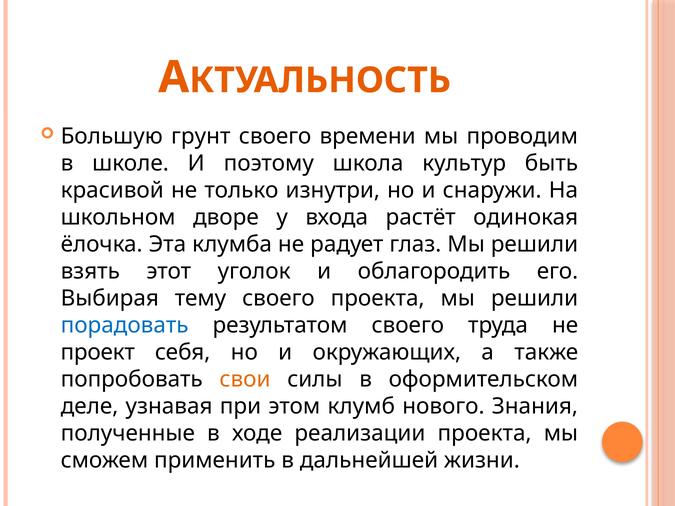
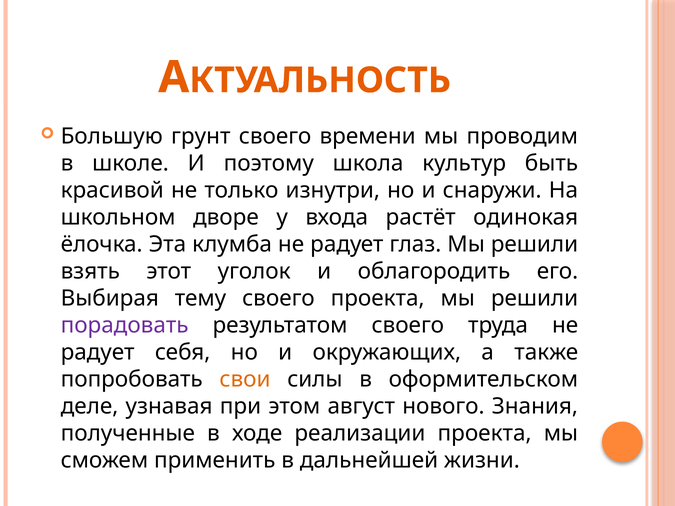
порадовать colour: blue -> purple (125, 326)
проект: проект -> радует (98, 353)
клумб: клумб -> август (361, 407)
